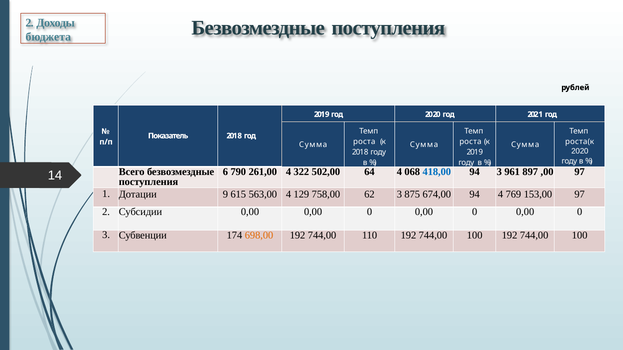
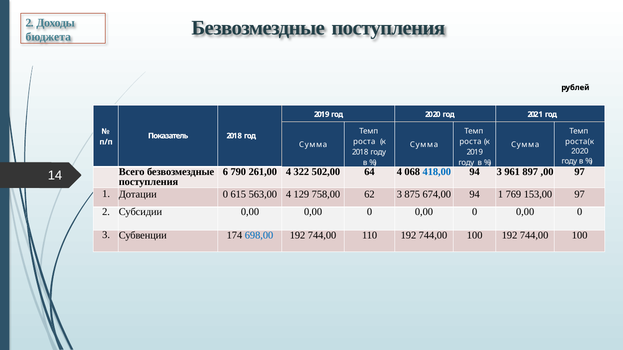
Дотации 9: 9 -> 0 (225, 195)
94 4: 4 -> 1 (501, 195)
698,00 colour: orange -> blue (259, 236)
